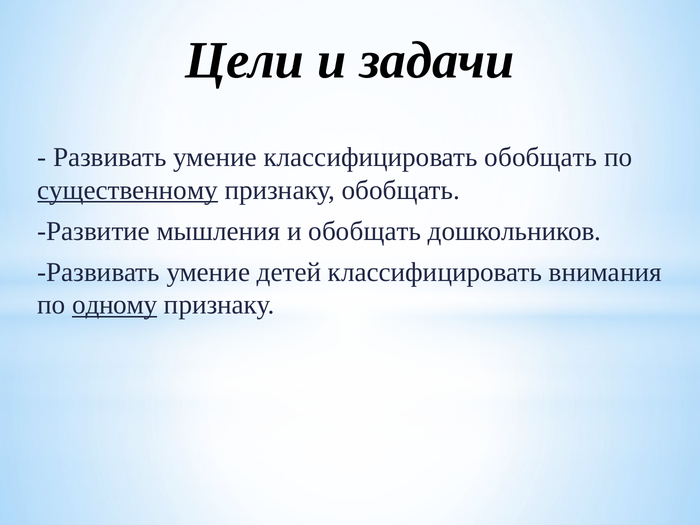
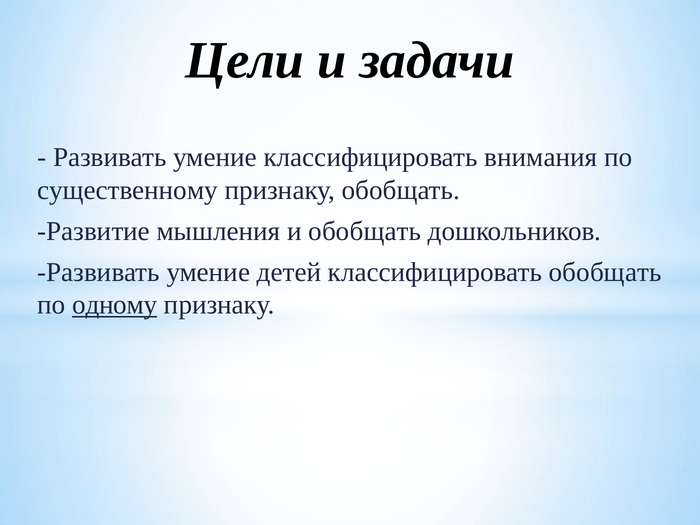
классифицировать обобщать: обобщать -> внимания (541, 157)
существенному underline: present -> none (128, 190)
классифицировать внимания: внимания -> обобщать (605, 272)
